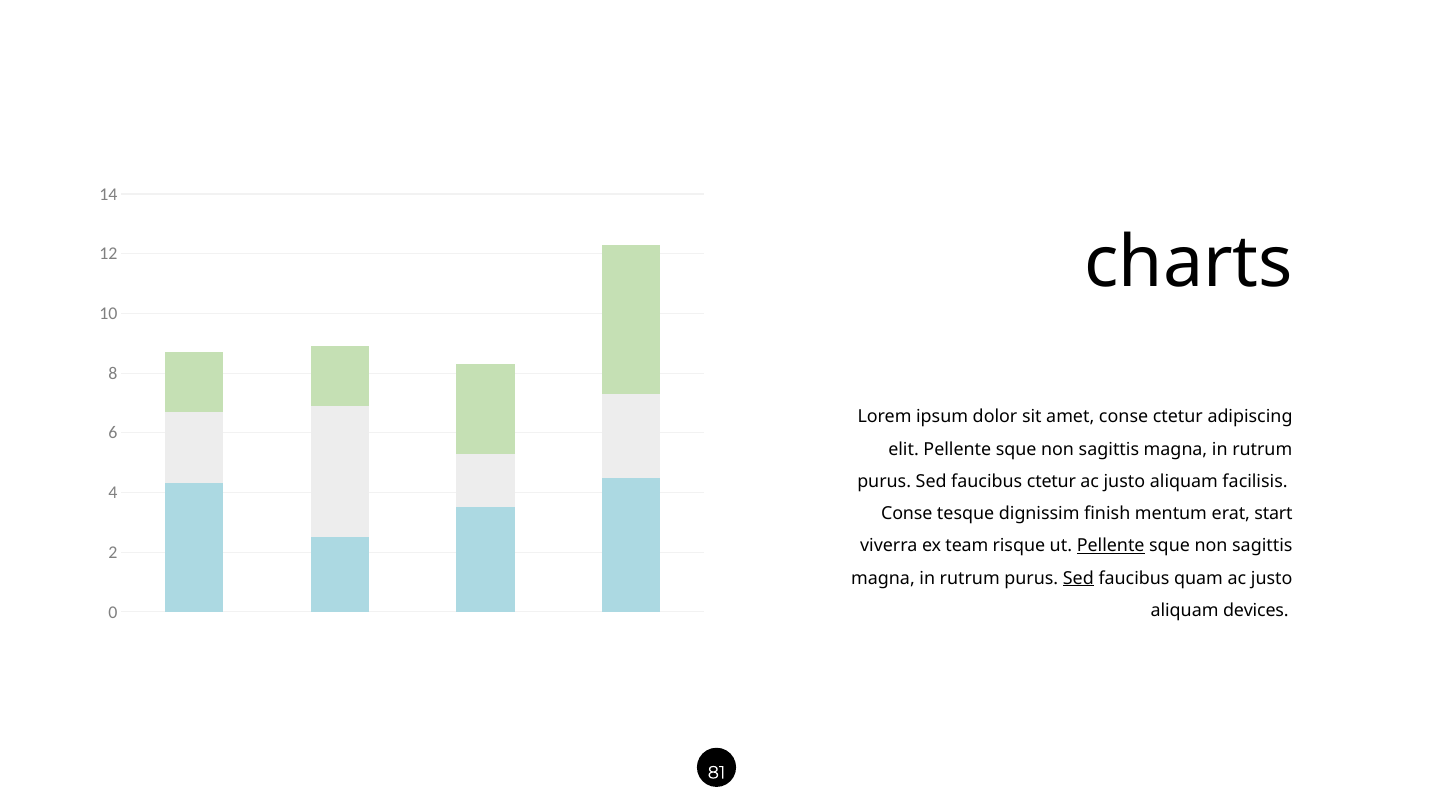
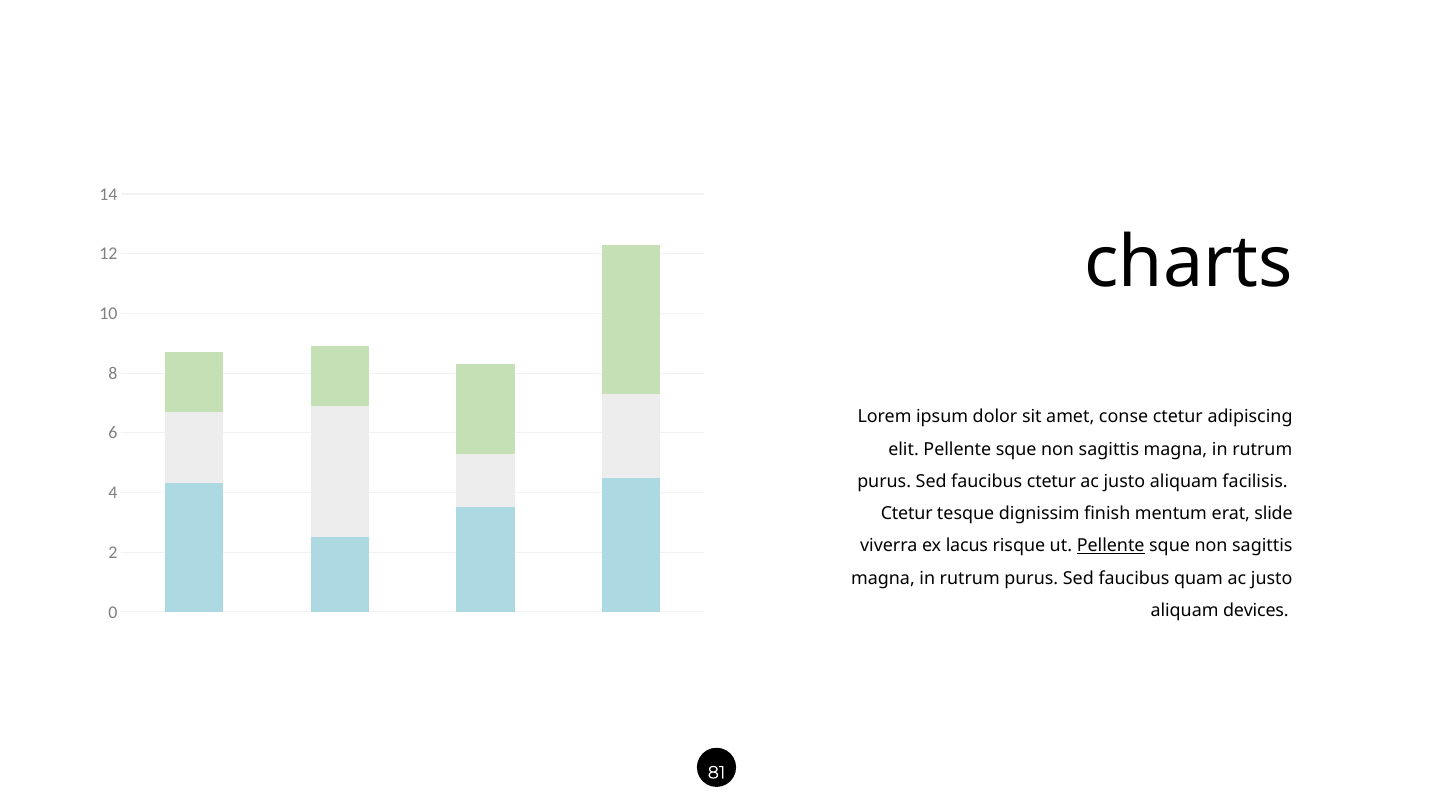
Conse: Conse -> Ctetur (907, 514)
start: start -> slide (1274, 514)
team: team -> lacus (967, 546)
Sed underline: present -> none (1078, 578)
